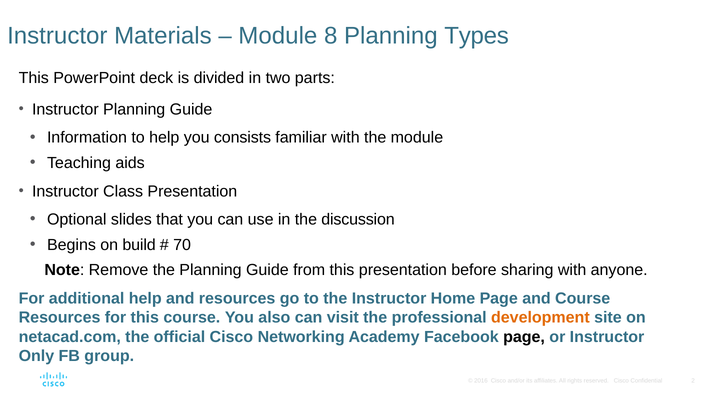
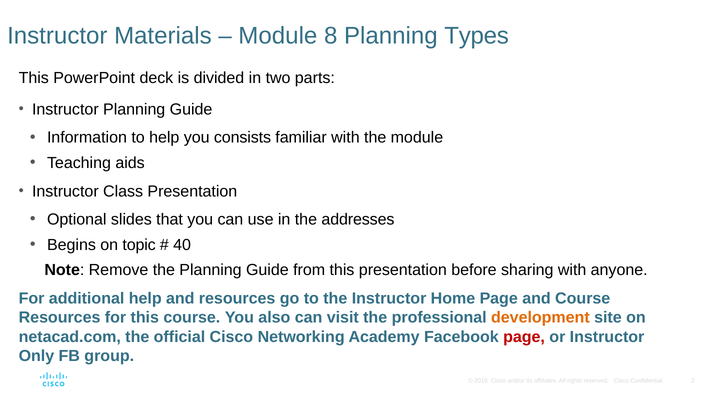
discussion: discussion -> addresses (358, 220)
build: build -> topic (139, 245)
70: 70 -> 40 (182, 245)
page colour: black -> red (524, 337)
